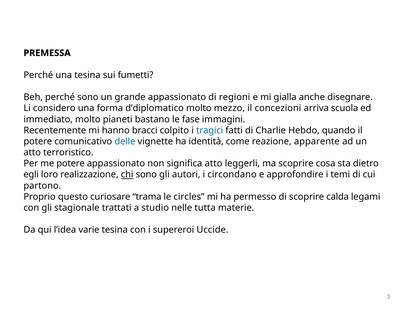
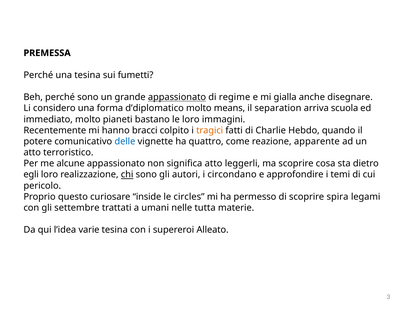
appassionato underline: none -> present (177, 97)
regioni: regioni -> regime (235, 97)
mezzo: mezzo -> means (229, 108)
concezioni: concezioni -> separation (278, 108)
le fase: fase -> loro (191, 119)
tragici colour: blue -> orange (210, 130)
identità: identità -> quattro (206, 142)
me potere: potere -> alcune (71, 164)
partono: partono -> pericolo (42, 186)
trama: trama -> inside (147, 197)
calda: calda -> spira (337, 197)
stagionale: stagionale -> settembre (77, 208)
studio: studio -> umani (155, 208)
Uccide: Uccide -> Alleato (213, 230)
